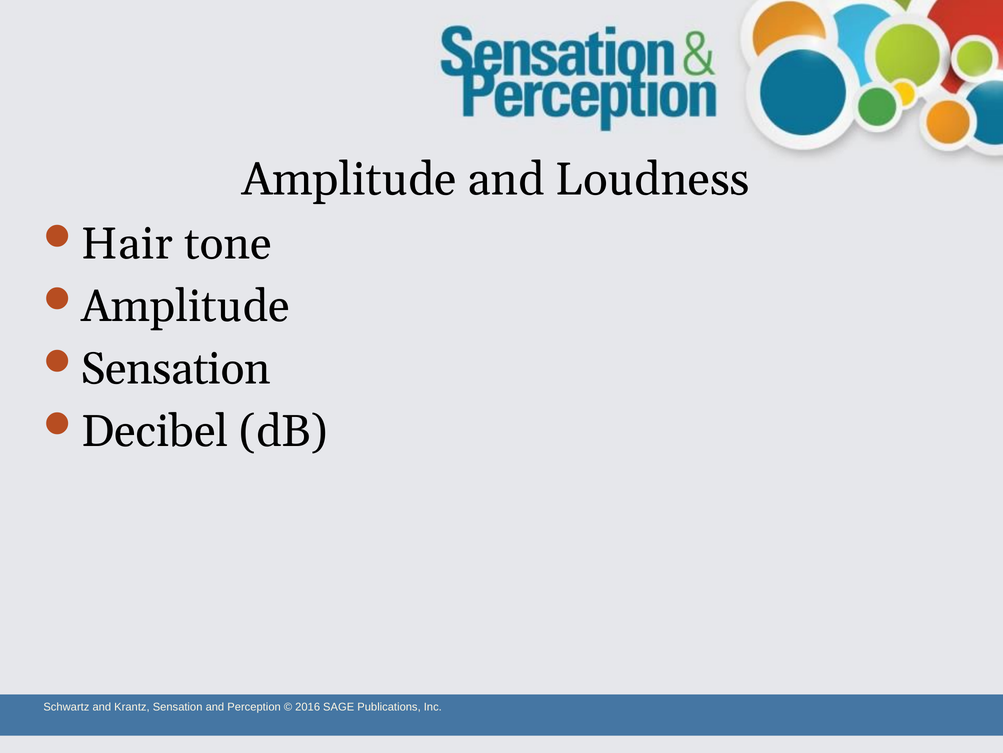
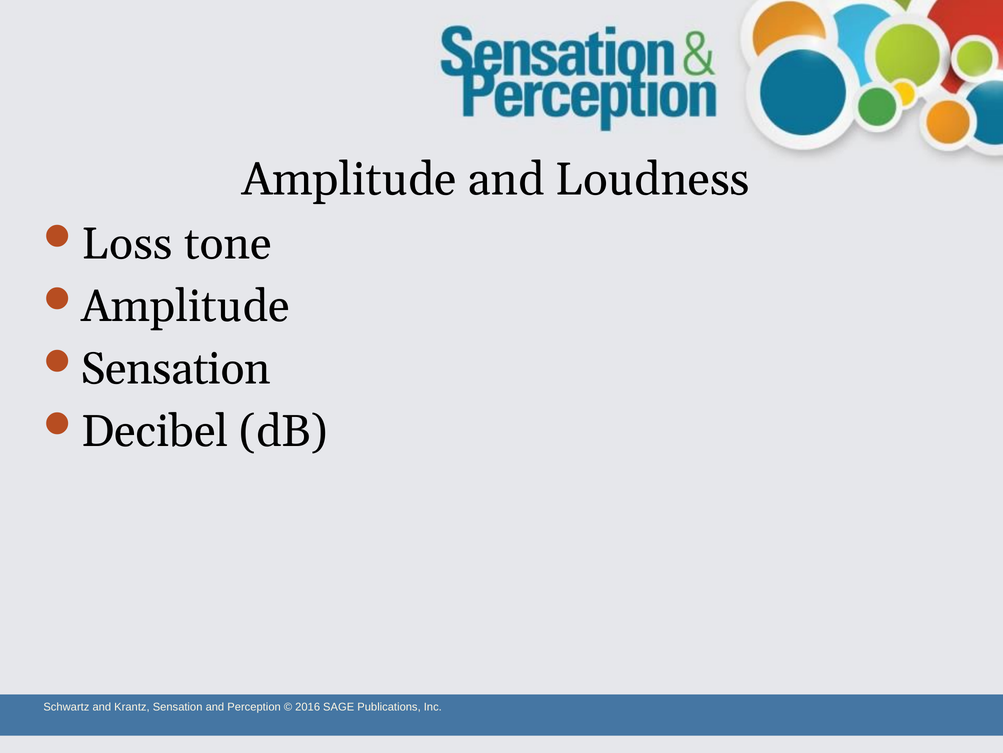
Hair: Hair -> Loss (127, 244)
